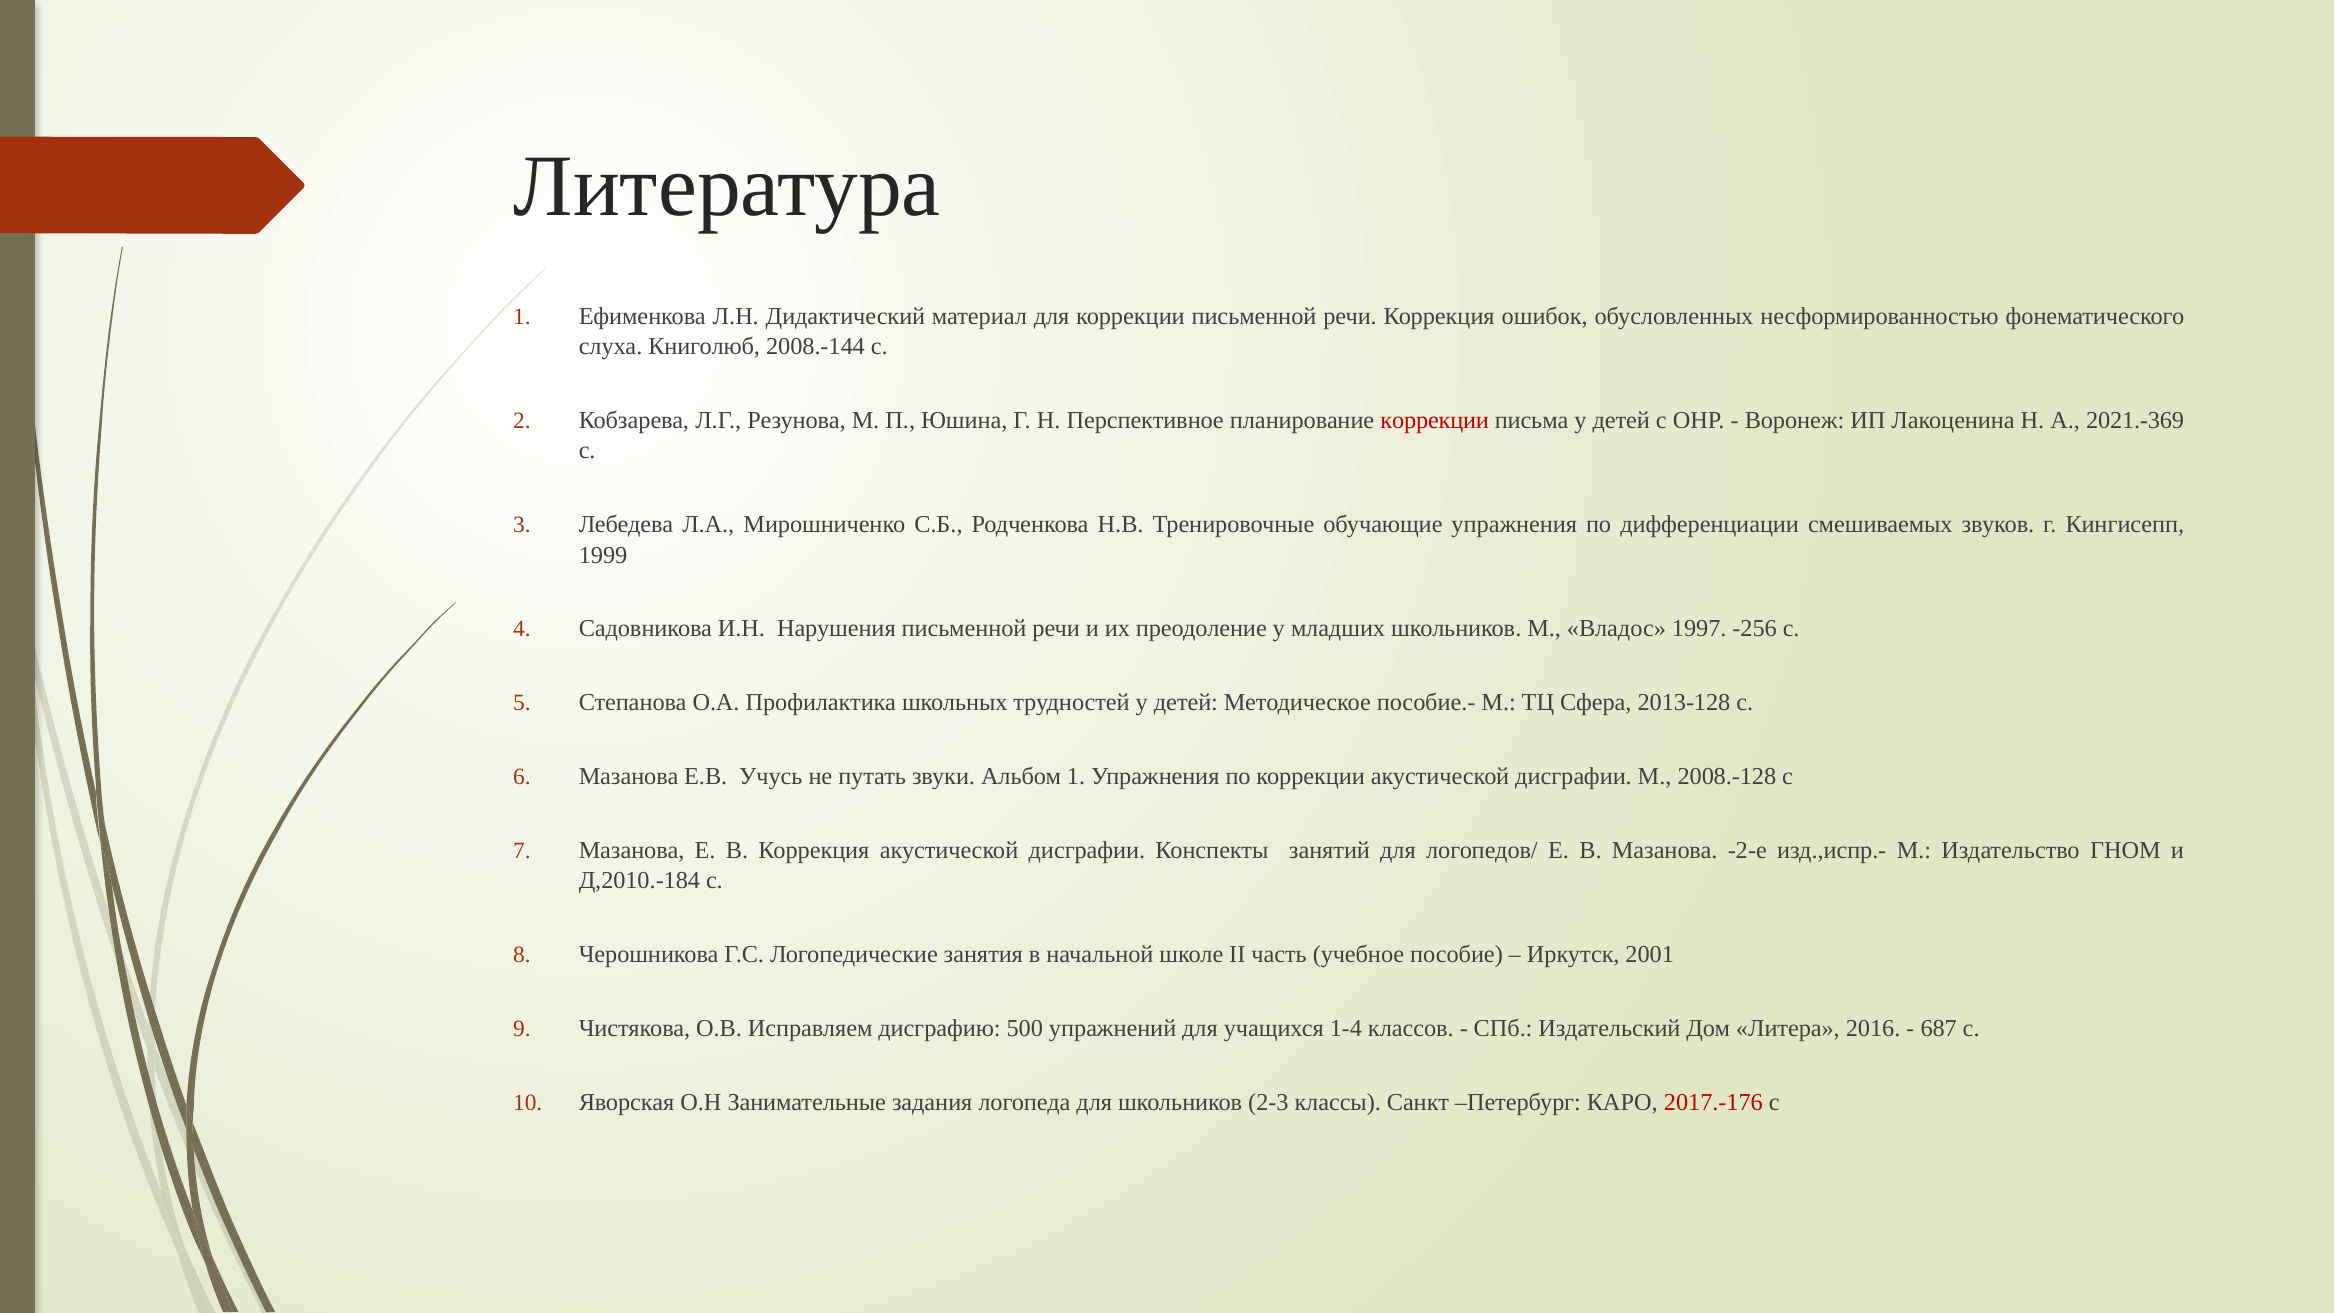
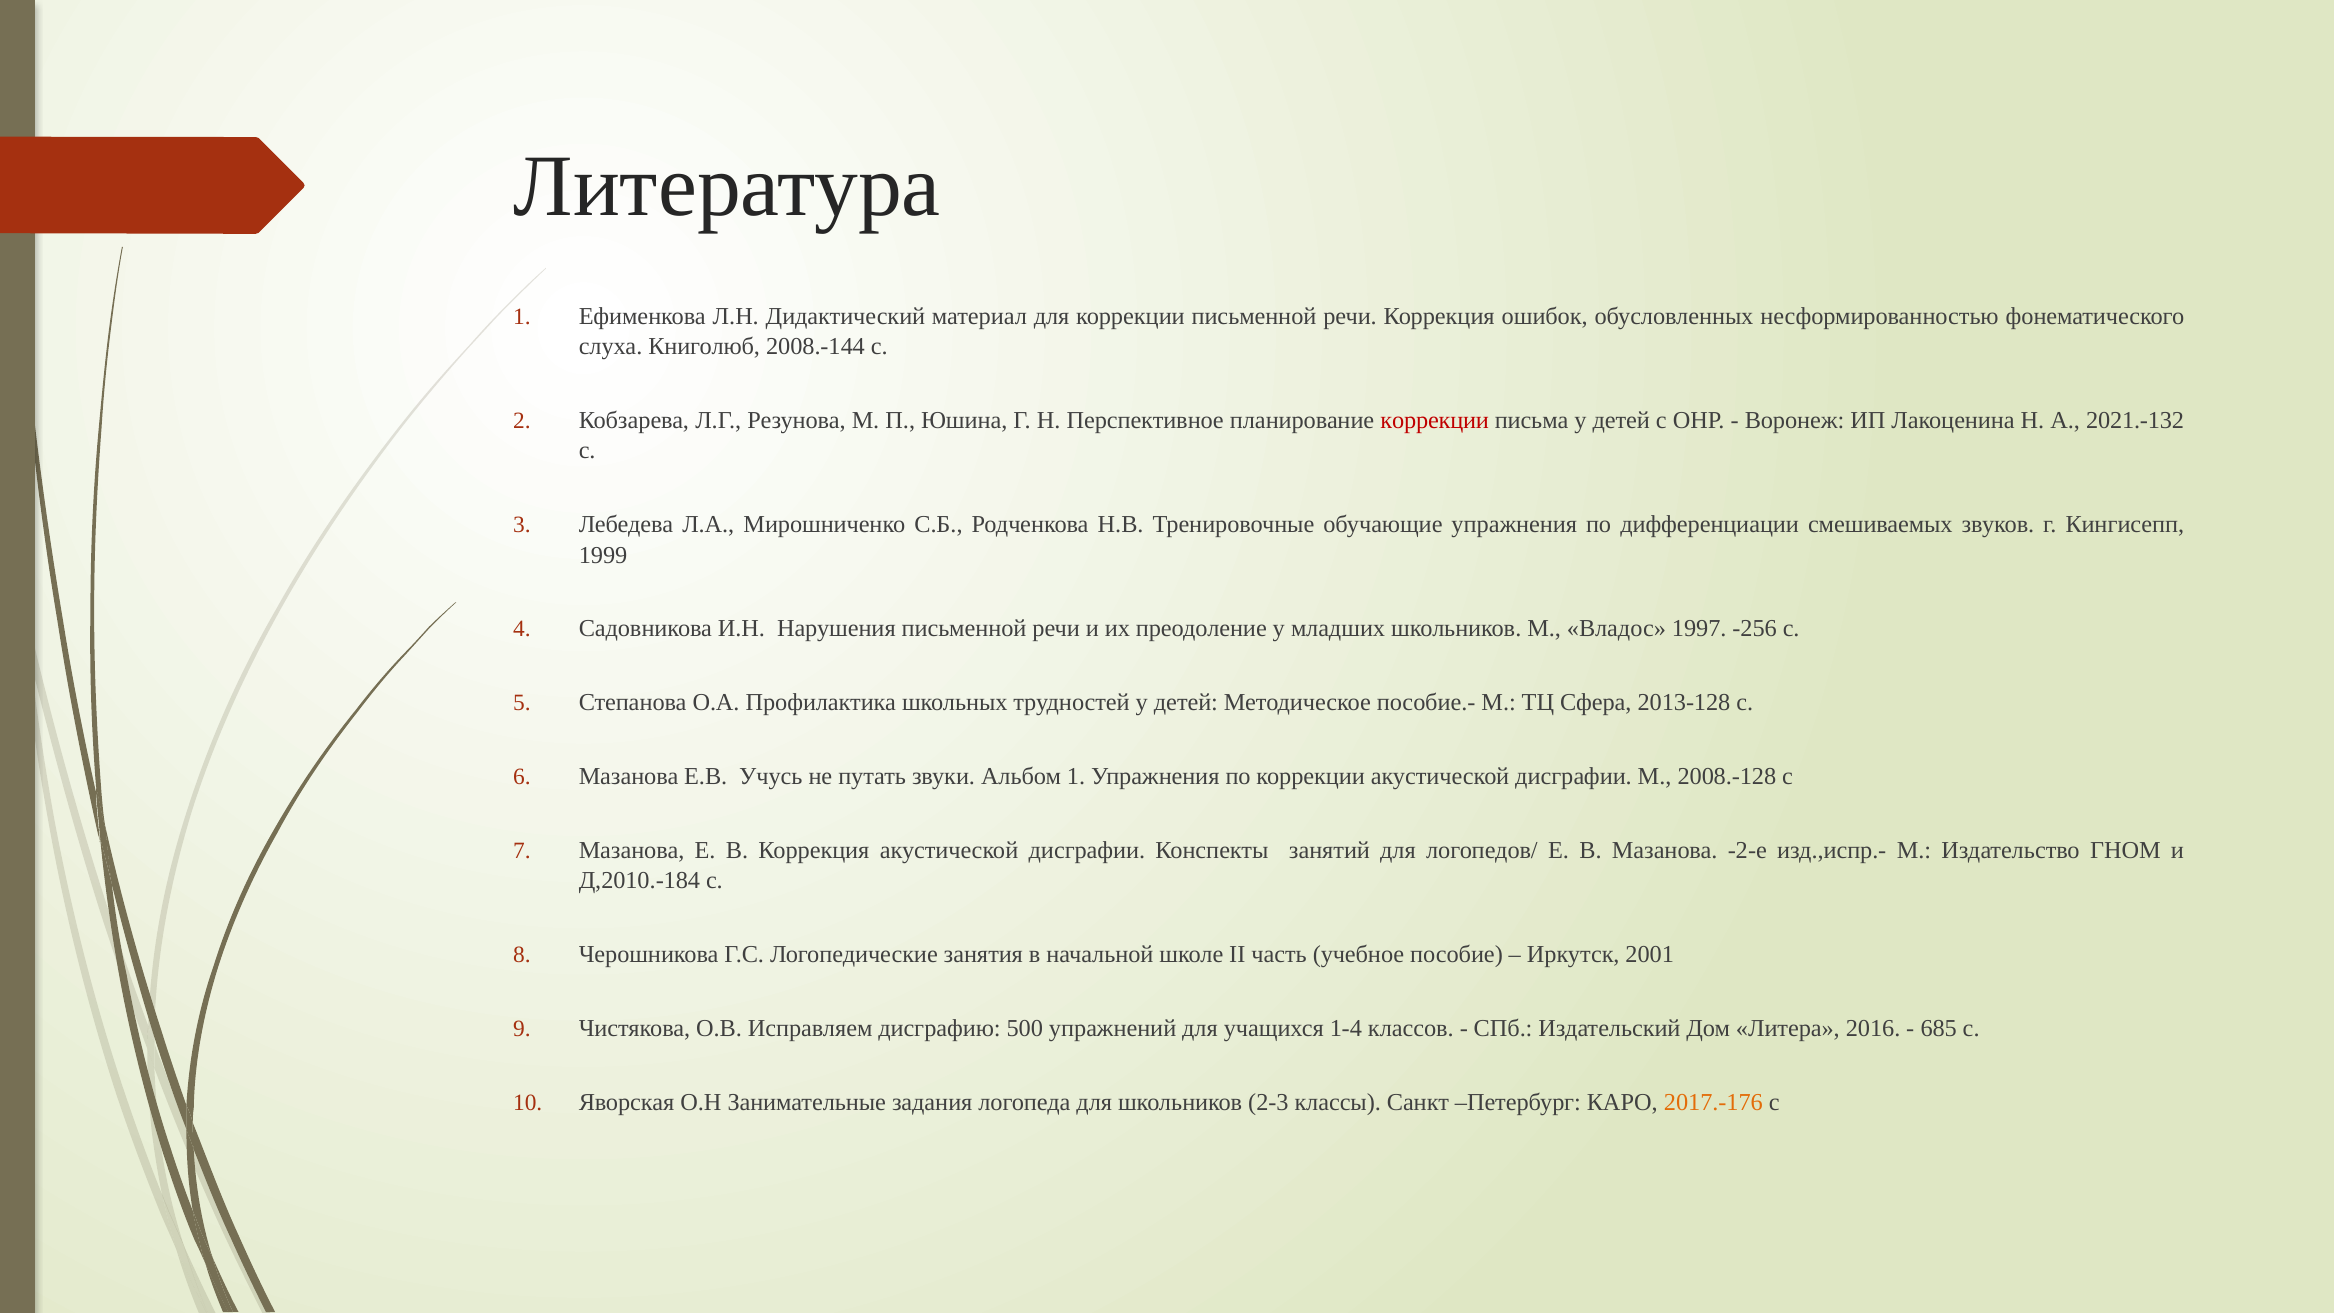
2021.-369: 2021.-369 -> 2021.-132 (2135, 421)
687: 687 -> 685 (1939, 1028)
2017.-176 colour: red -> orange (1713, 1102)
